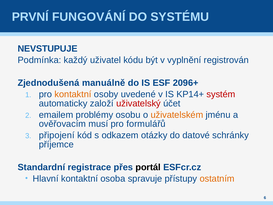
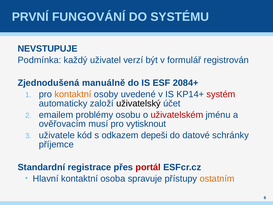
kódu: kódu -> verzí (133, 60)
vyplnění: vyplnění -> formulář (184, 60)
2096+: 2096+ -> 2084+ (186, 83)
uživatelský colour: red -> black (138, 103)
uživatelském colour: orange -> red (177, 115)
formulářů: formulářů -> vytisknout (146, 124)
připojení: připojení -> uživatele (57, 135)
otázky: otázky -> depeši (154, 135)
portál colour: black -> red (148, 167)
